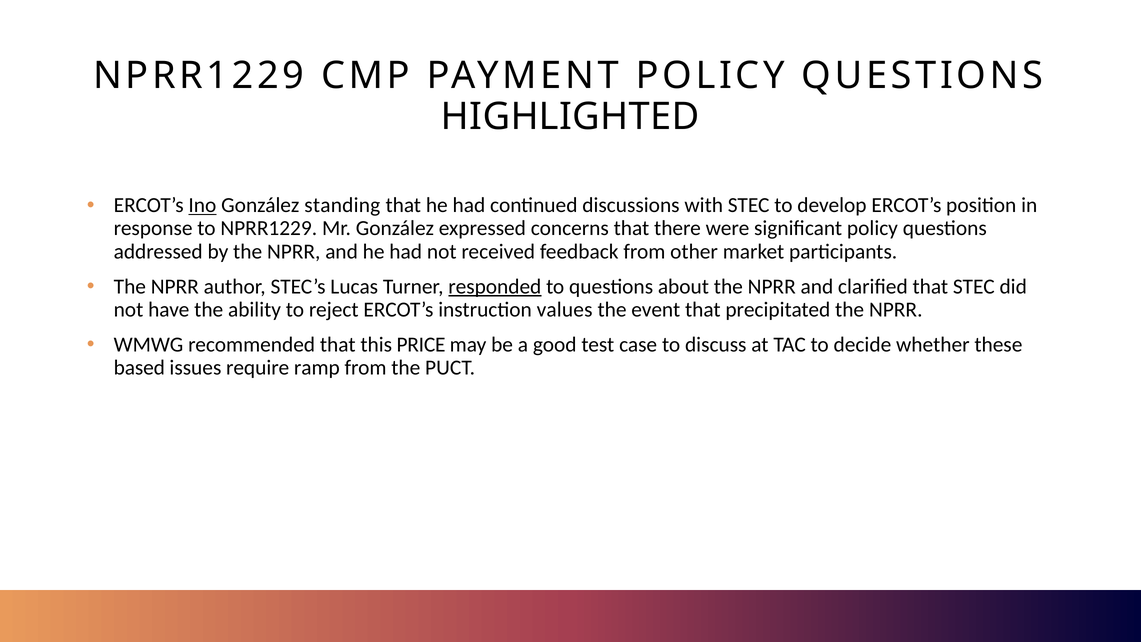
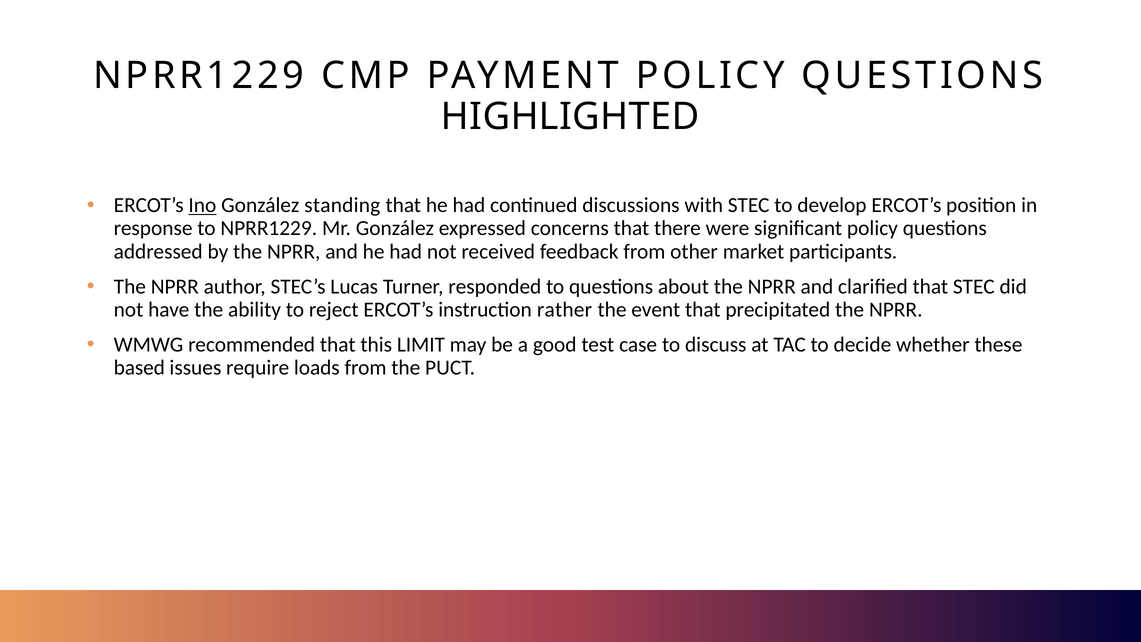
responded underline: present -> none (495, 286)
values: values -> rather (565, 310)
PRICE: PRICE -> LIMIT (421, 345)
ramp: ramp -> loads (317, 368)
